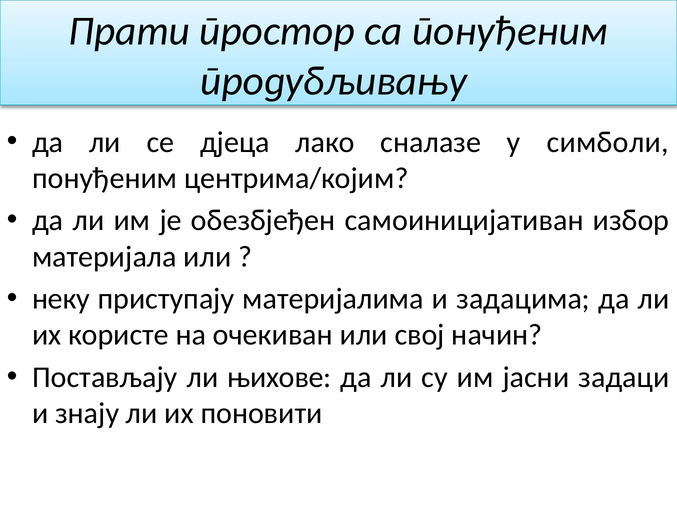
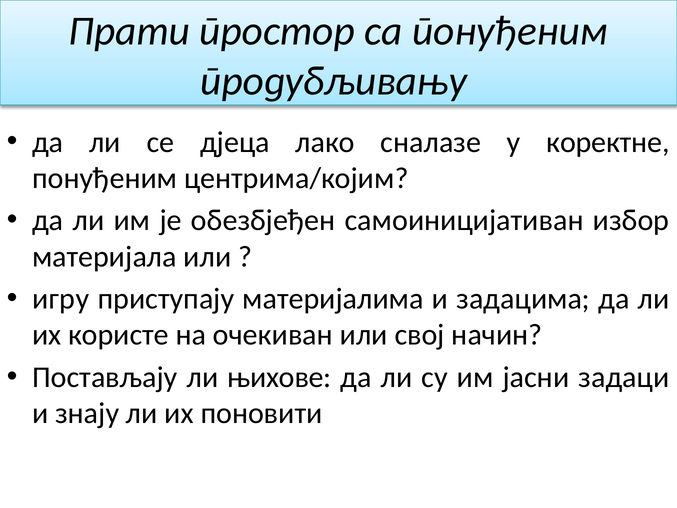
симболи: симболи -> коректне (608, 142)
неку: неку -> игру (61, 299)
